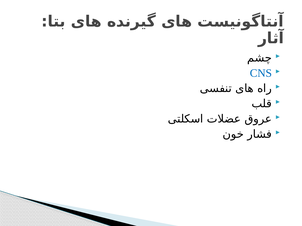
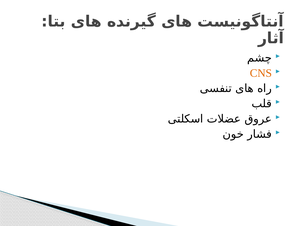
CNS colour: blue -> orange (261, 73)
